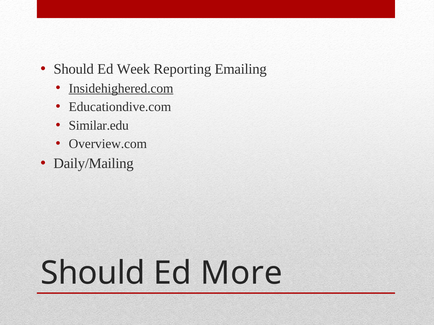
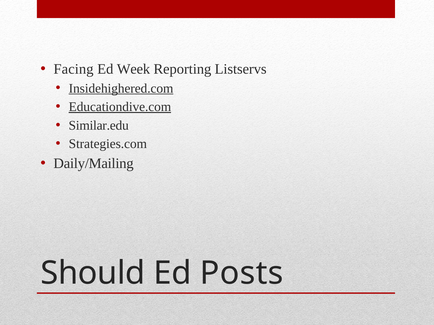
Should: Should -> Facing (74, 69)
Emailing: Emailing -> Listservs (241, 69)
Educationdive.com underline: none -> present (120, 107)
Overview.com: Overview.com -> Strategies.com (108, 144)
More: More -> Posts (242, 274)
